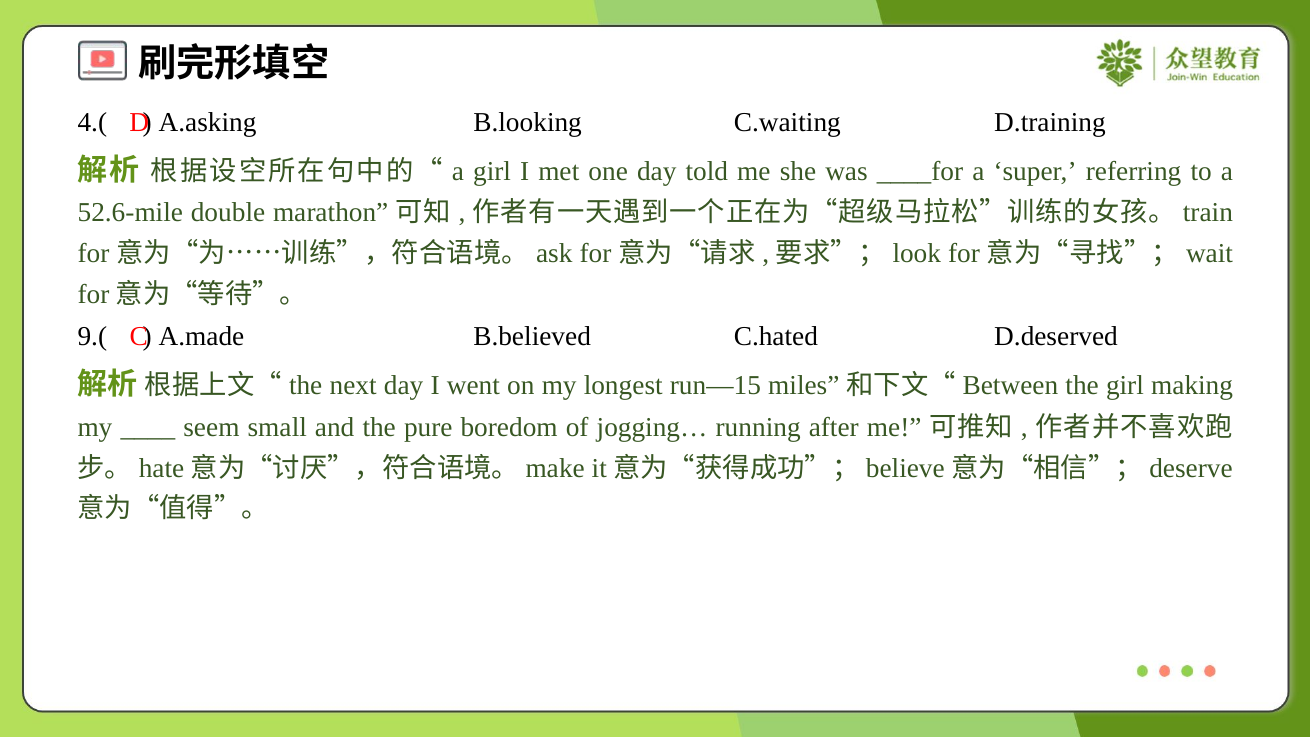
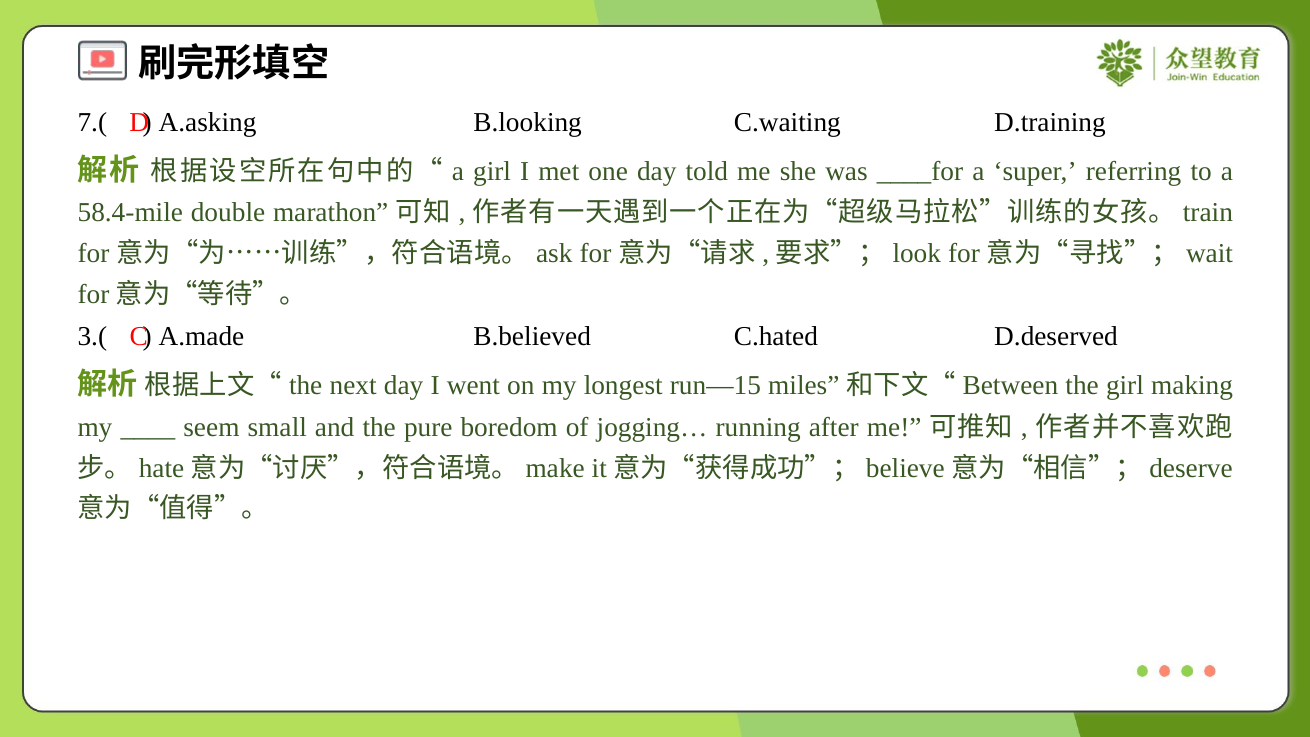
4.(: 4.( -> 7.( (92, 123)
52.6-mile: 52.6-mile -> 58.4-mile (130, 213)
9.(: 9.( -> 3.( (92, 336)
